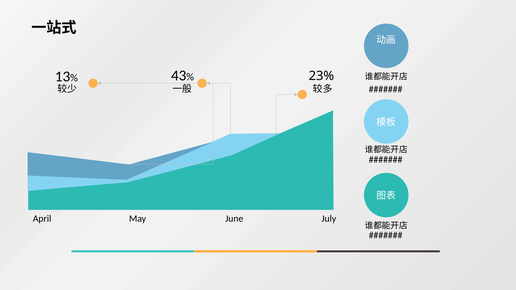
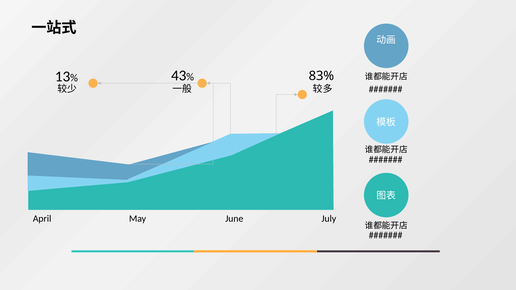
23%: 23% -> 83% (321, 76)
